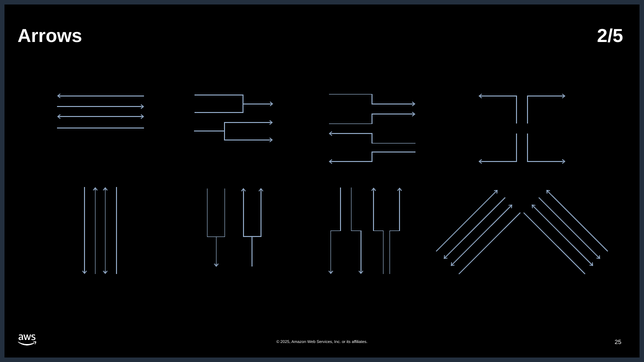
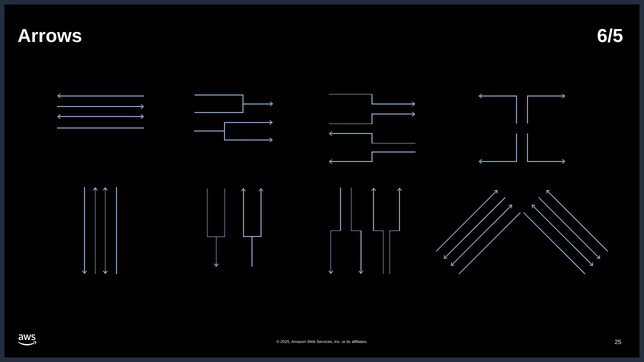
2/5: 2/5 -> 6/5 (610, 36)
